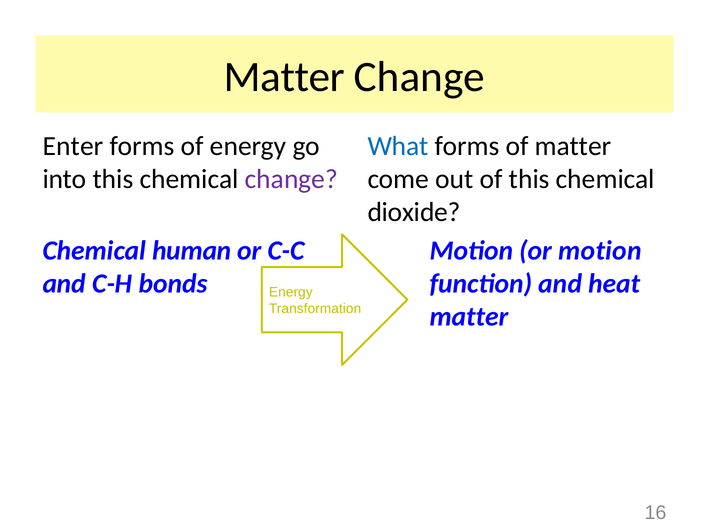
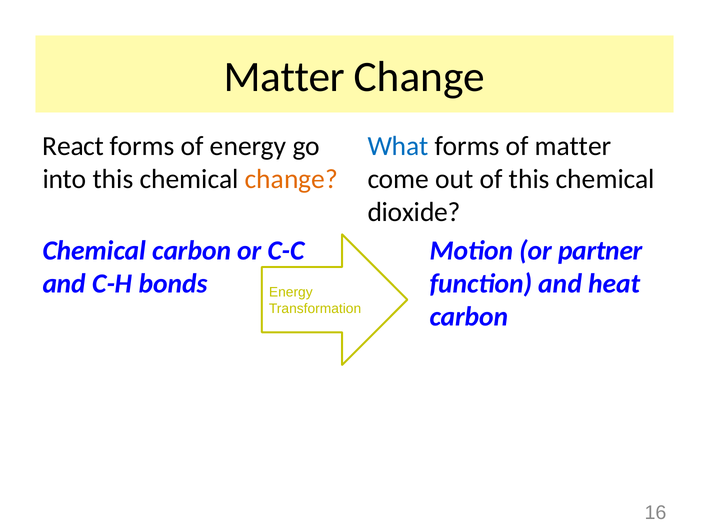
Enter: Enter -> React (73, 146)
change colour: purple -> orange (291, 179)
Chemical human: human -> carbon (192, 251)
or motion: motion -> partner (600, 251)
matter: matter -> carbon (469, 317)
